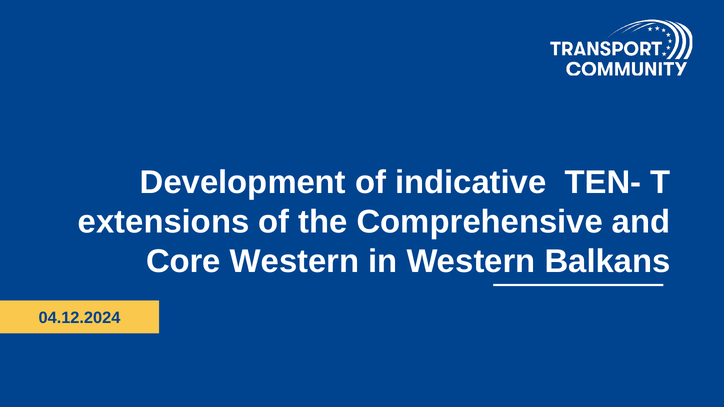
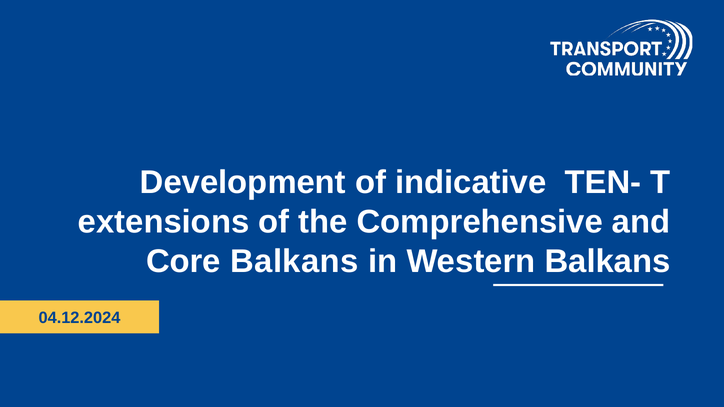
Core Western: Western -> Balkans (294, 262)
